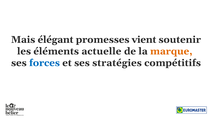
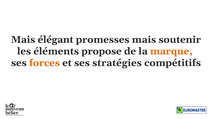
promesses vient: vient -> mais (144, 40)
actuelle: actuelle -> propose (101, 51)
forces colour: blue -> orange (44, 63)
